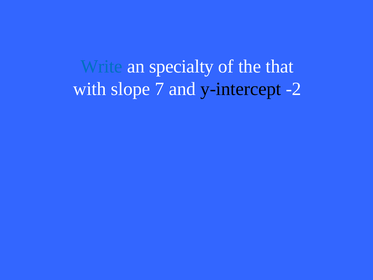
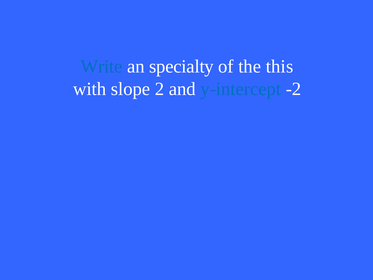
that: that -> this (280, 66)
7: 7 -> 2 (160, 89)
y-intercept colour: black -> blue (241, 89)
